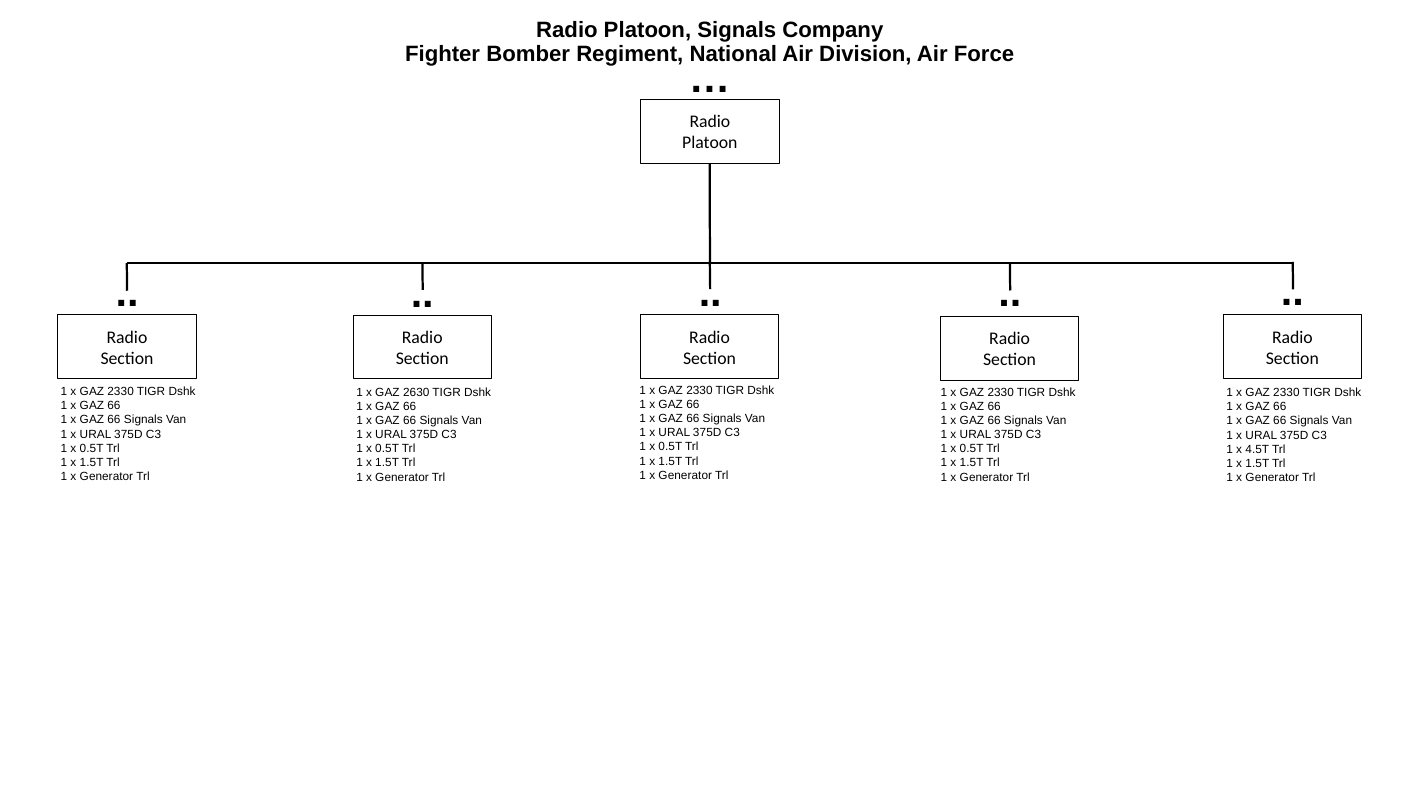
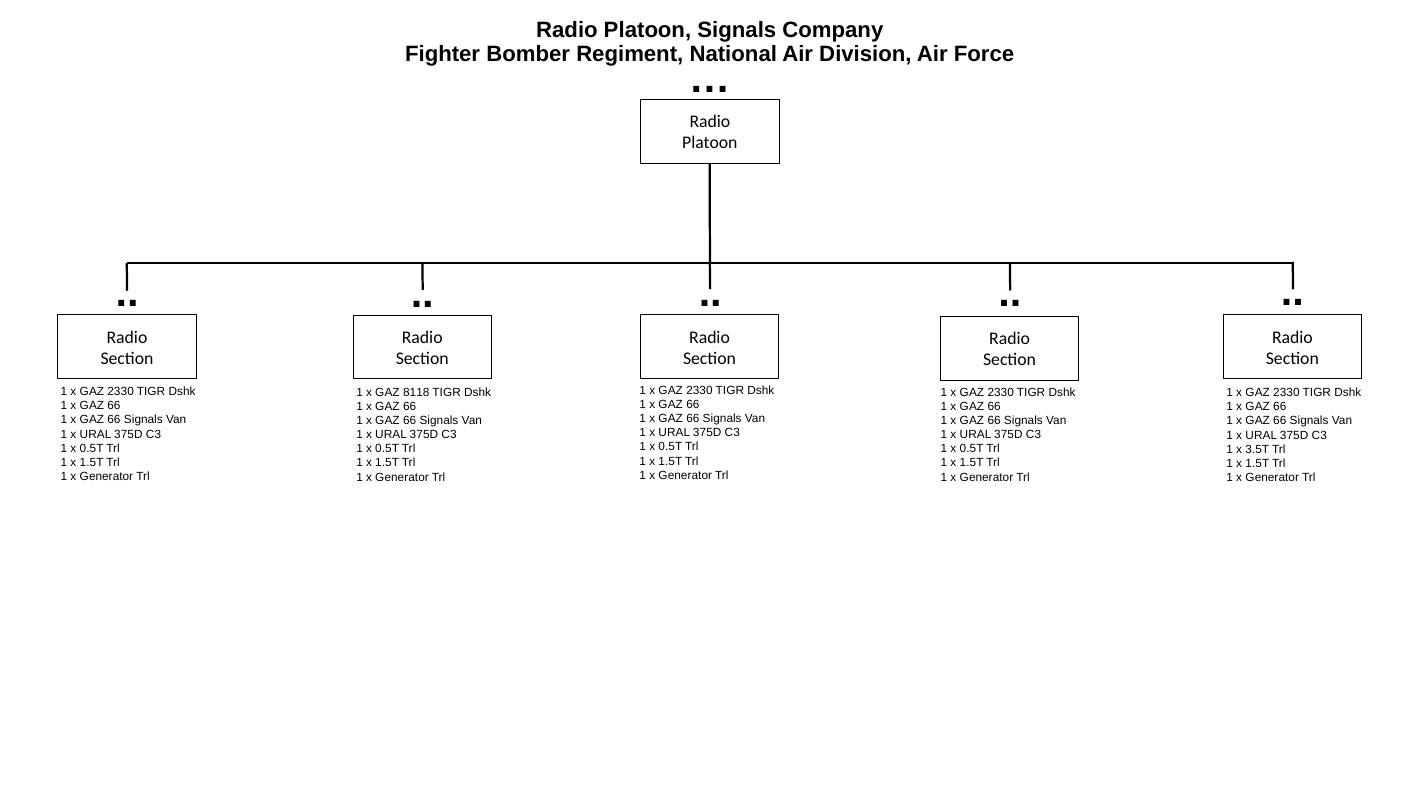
2630: 2630 -> 8118 (416, 392)
4.5T: 4.5T -> 3.5T (1257, 449)
